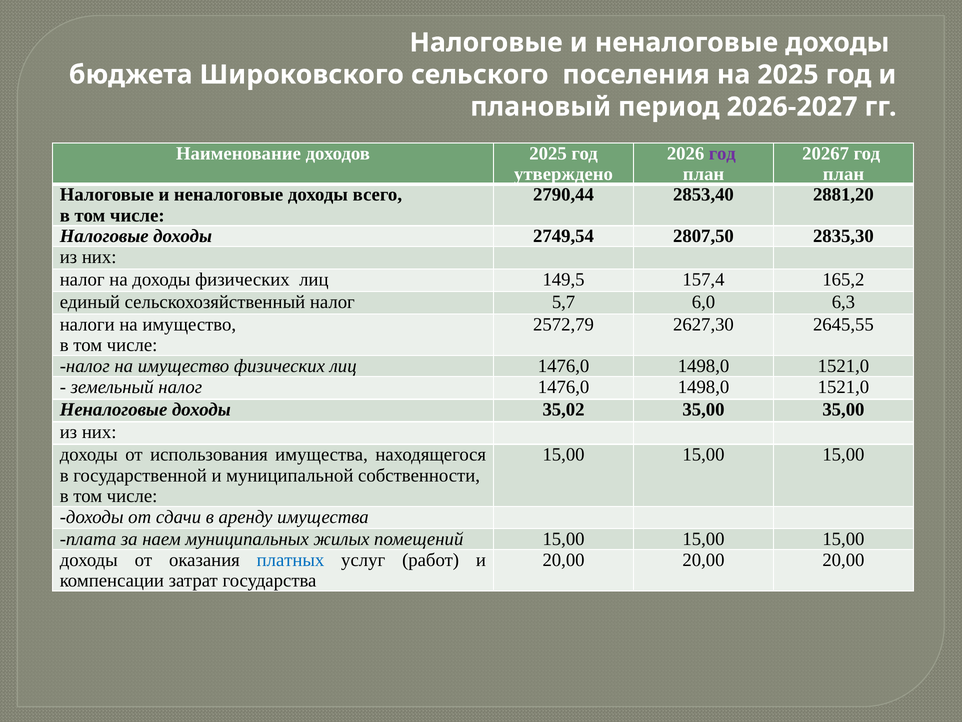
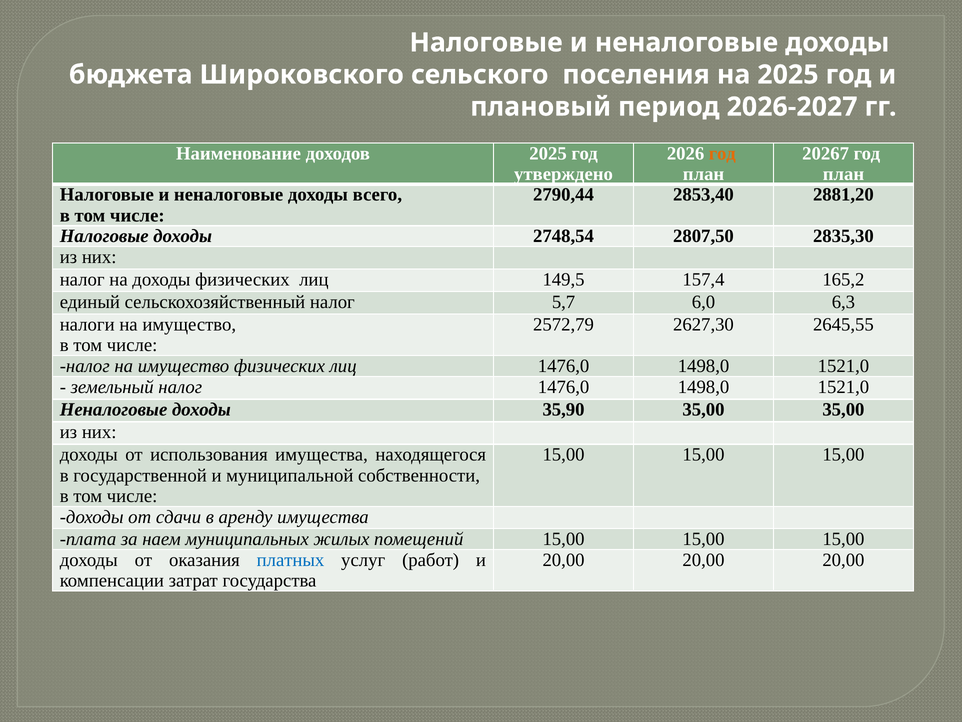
год colour: purple -> orange (722, 153)
2749,54: 2749,54 -> 2748,54 (564, 236)
35,02: 35,02 -> 35,90 (564, 409)
